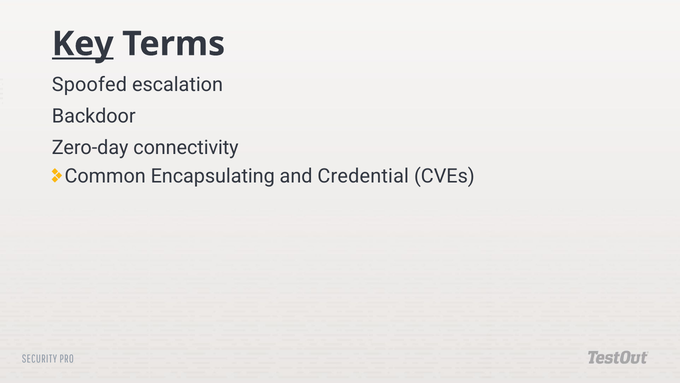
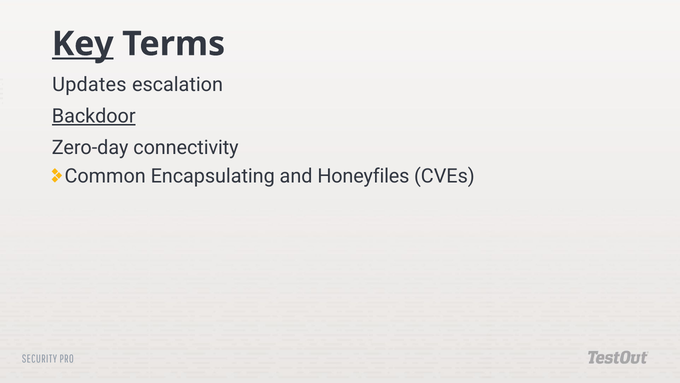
Spoofed: Spoofed -> Updates (89, 85)
Backdoor underline: none -> present (94, 116)
Credential: Credential -> Honeyfiles (363, 176)
